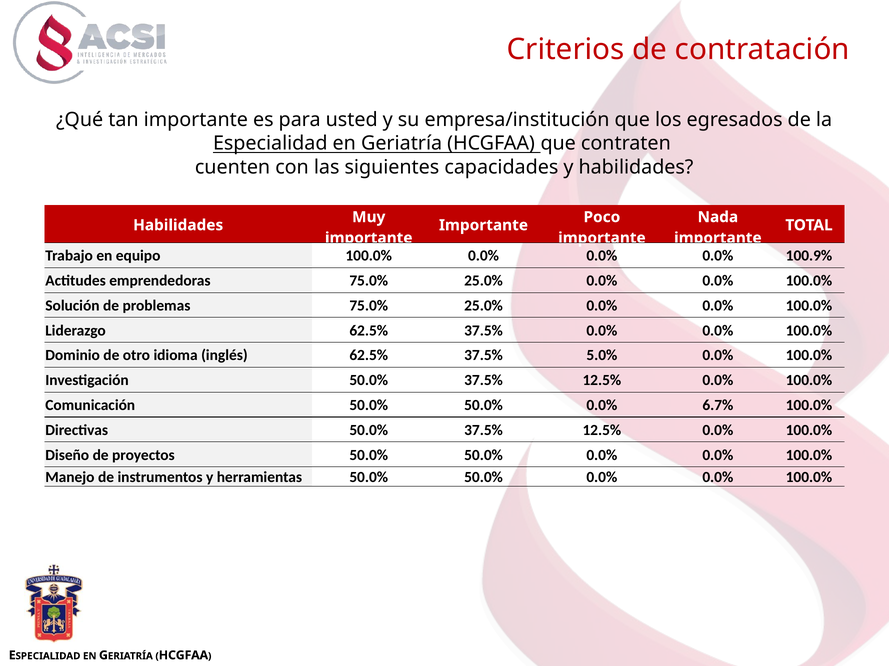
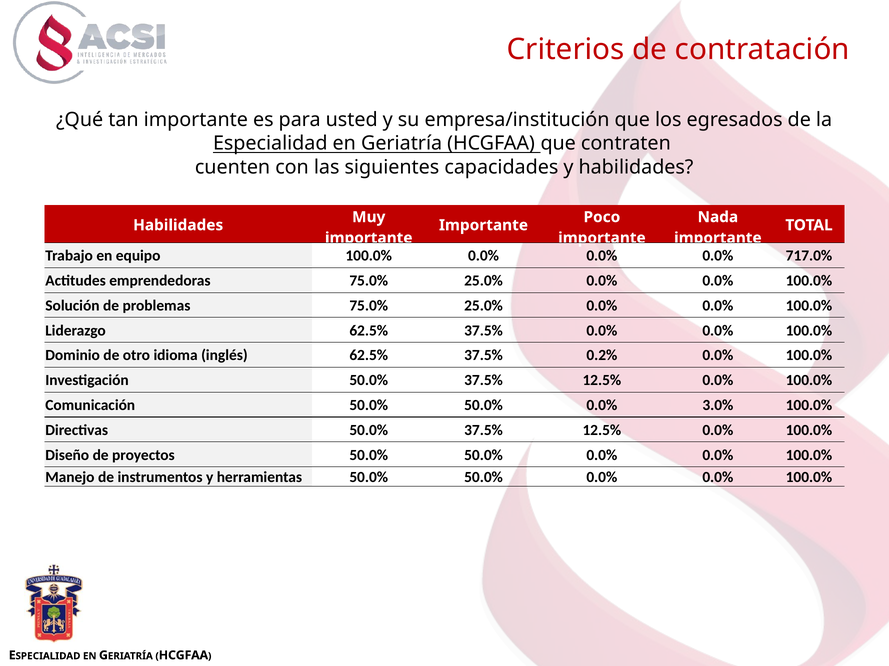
100.9%: 100.9% -> 717.0% (809, 256)
5.0%: 5.0% -> 0.2% (602, 356)
6.7%: 6.7% -> 3.0% (718, 406)
